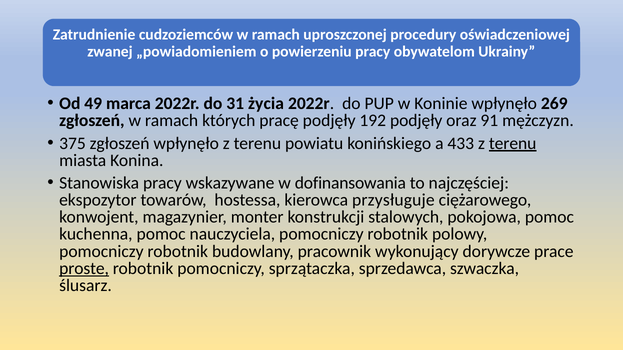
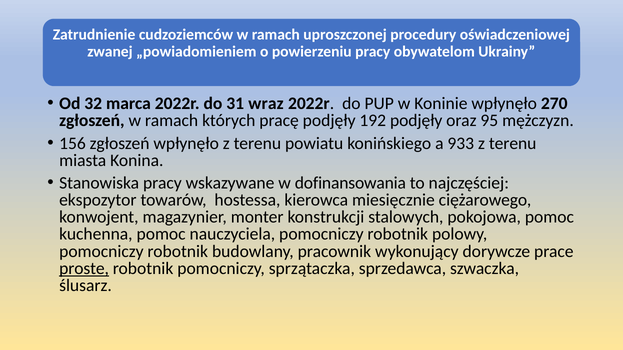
49: 49 -> 32 (93, 103)
życia: życia -> wraz (266, 103)
269: 269 -> 270 (554, 103)
91: 91 -> 95 (489, 121)
375: 375 -> 156 (72, 143)
433: 433 -> 933 (461, 143)
terenu underline: present -> none (513, 143)
przysługuje: przysługuje -> miesięcznie (393, 200)
